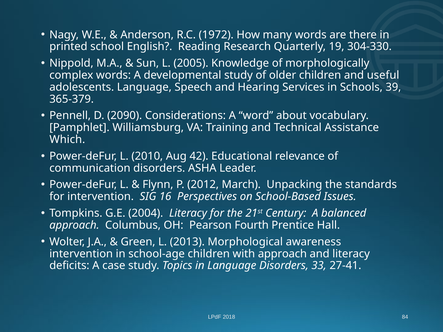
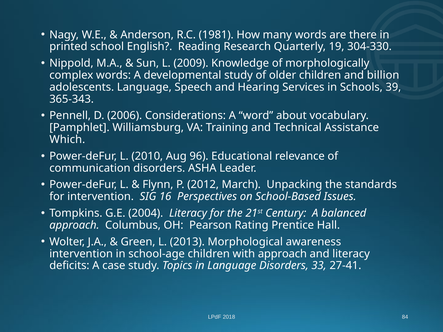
1972: 1972 -> 1981 (216, 35)
2005: 2005 -> 2009 (191, 63)
useful: useful -> billion (383, 75)
365-379: 365-379 -> 365-343 (72, 99)
2090: 2090 -> 2006 (125, 116)
42: 42 -> 96 (199, 156)
Fourth: Fourth -> Rating (252, 225)
